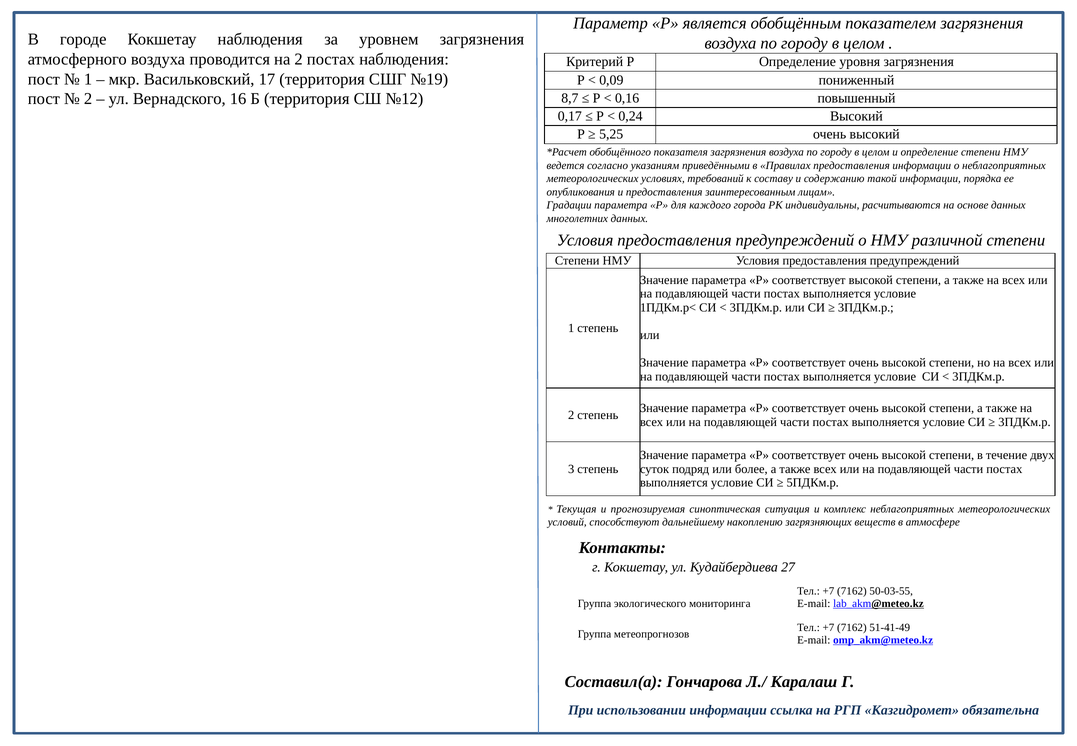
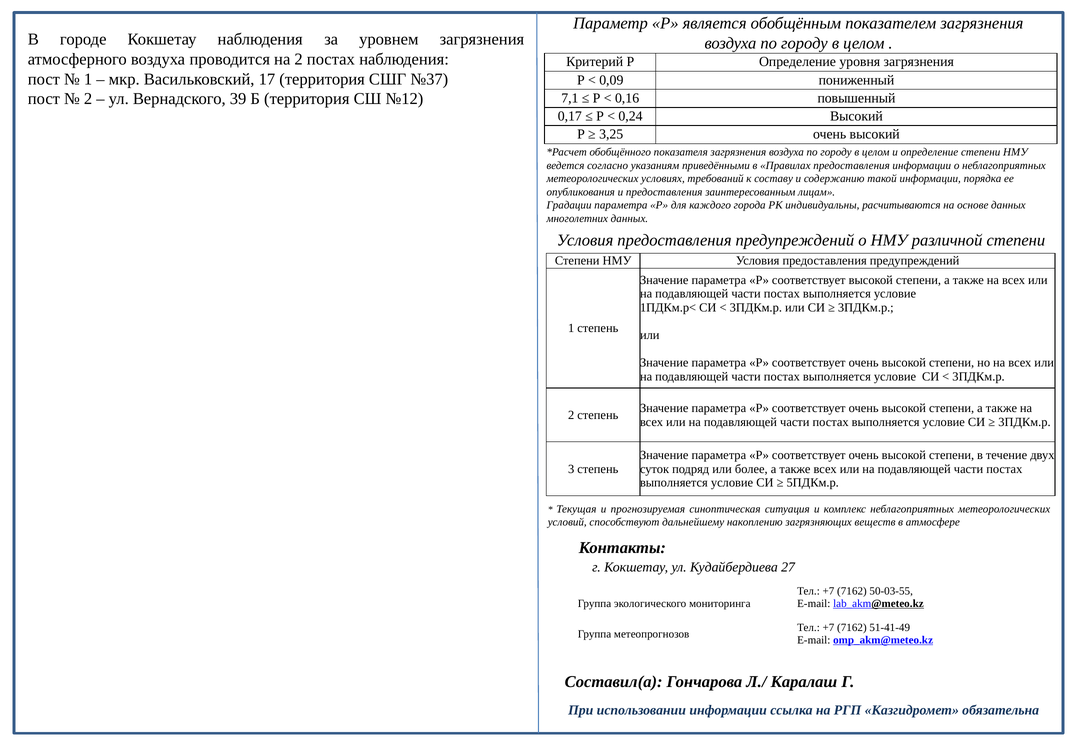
№19: №19 -> №37 (429, 79)
16: 16 -> 39 (238, 99)
8,7: 8,7 -> 7,1 (570, 98)
5,25: 5,25 -> 3,25 (611, 134)
